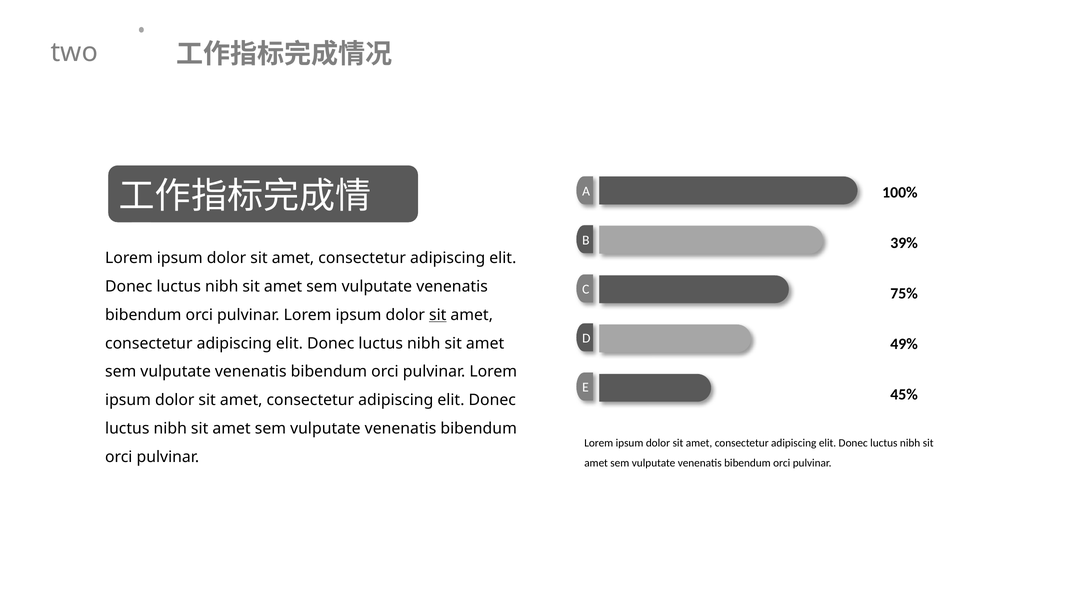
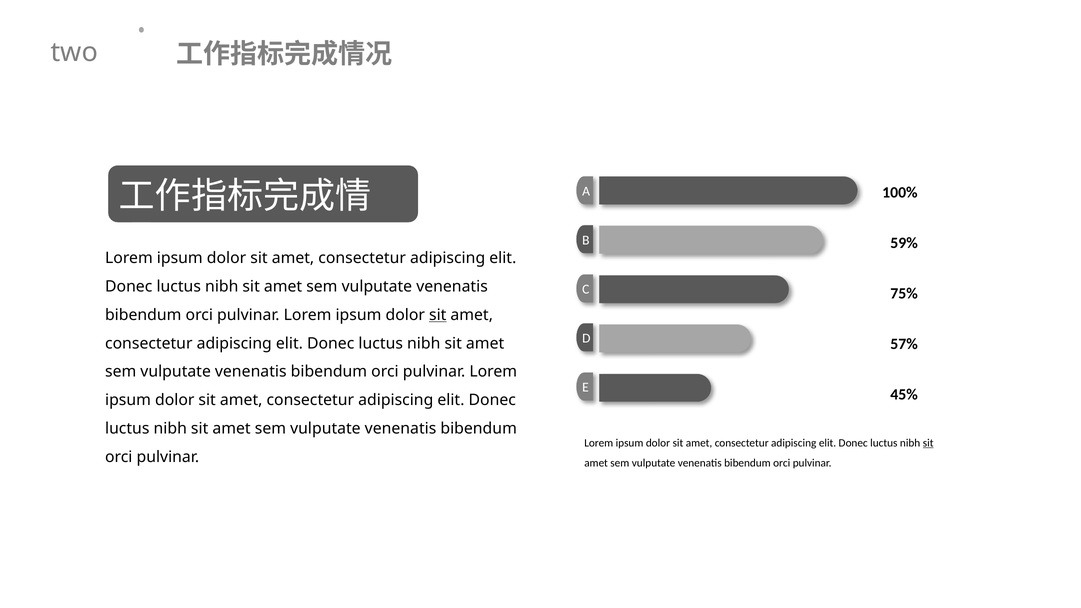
39%: 39% -> 59% (904, 243)
49%: 49% -> 57% (904, 344)
sit underline: none -> present (928, 443)
